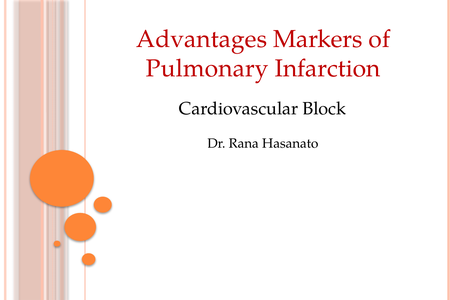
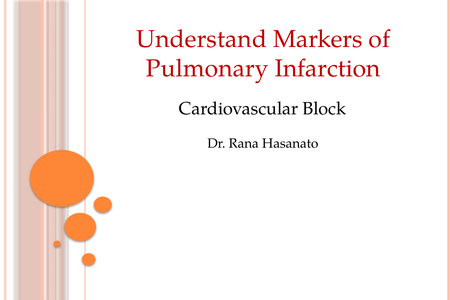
Advantages: Advantages -> Understand (202, 39)
